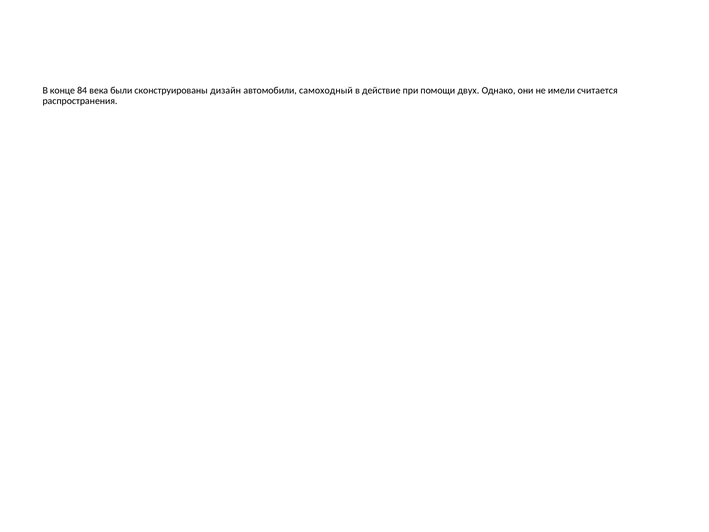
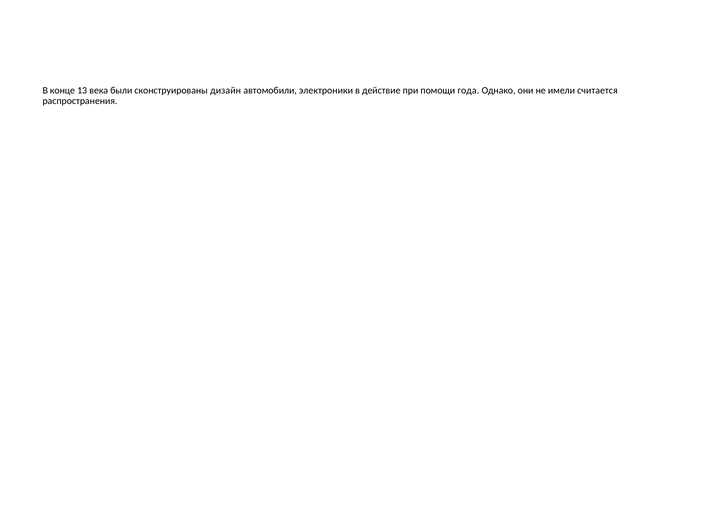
84: 84 -> 13 (82, 90)
самоходный: самоходный -> электроники (326, 90)
двух: двух -> года (468, 90)
